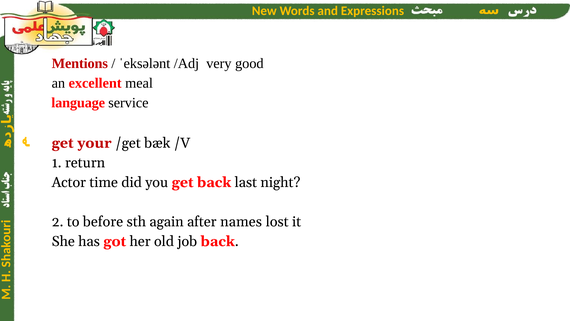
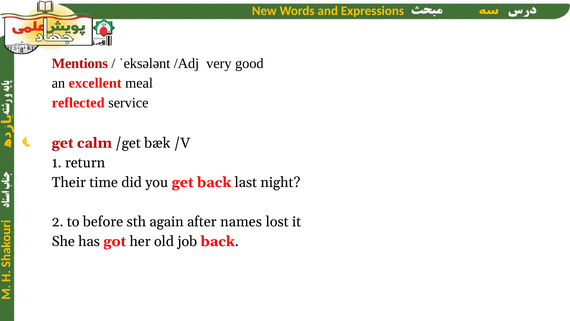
language: language -> reflected (78, 103)
your: your -> calm (95, 143)
Actor: Actor -> Their (69, 182)
